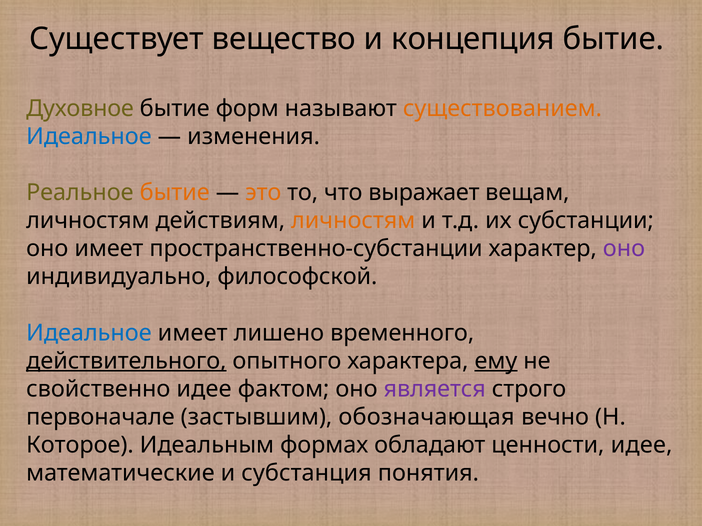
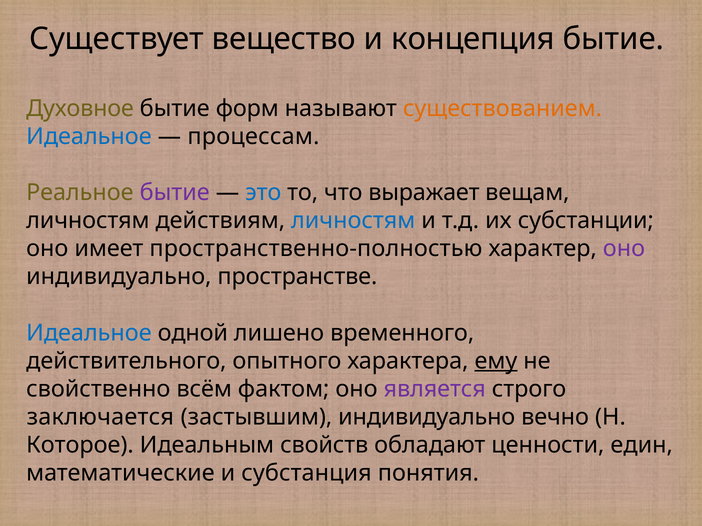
изменения: изменения -> процессам (253, 137)
бытие colour: orange -> purple (175, 193)
это colour: orange -> blue (263, 193)
личностям colour: orange -> blue (353, 221)
пространственно-субстанции: пространственно-субстанции -> пространственно-полностью (316, 249)
философской: философской -> пространстве (297, 277)
Идеальное имеет: имеет -> одной (193, 333)
действительного underline: present -> none (126, 361)
свойственно идее: идее -> всём (204, 389)
первоначале: первоначале -> заключается (100, 417)
застывшим обозначающая: обозначающая -> индивидуально (427, 417)
формах: формах -> свойств (324, 445)
ценности идее: идее -> един (642, 445)
